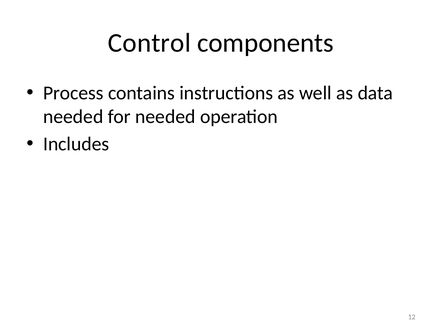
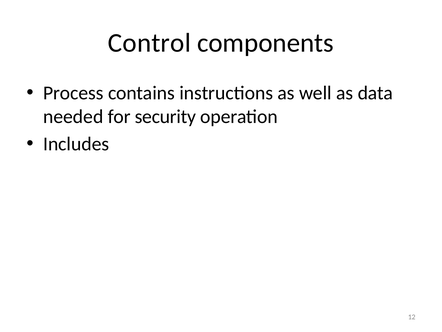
for needed: needed -> security (165, 116)
